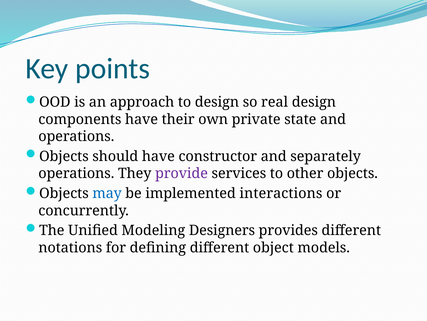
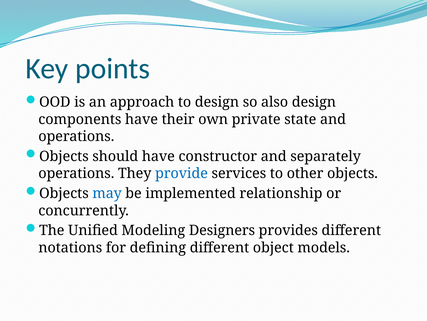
real: real -> also (275, 102)
provide colour: purple -> blue (182, 173)
interactions: interactions -> relationship (281, 193)
